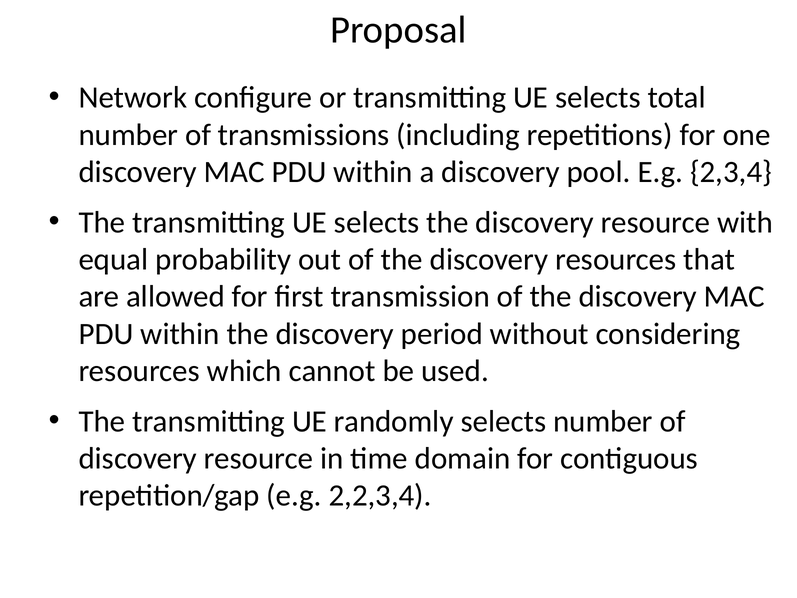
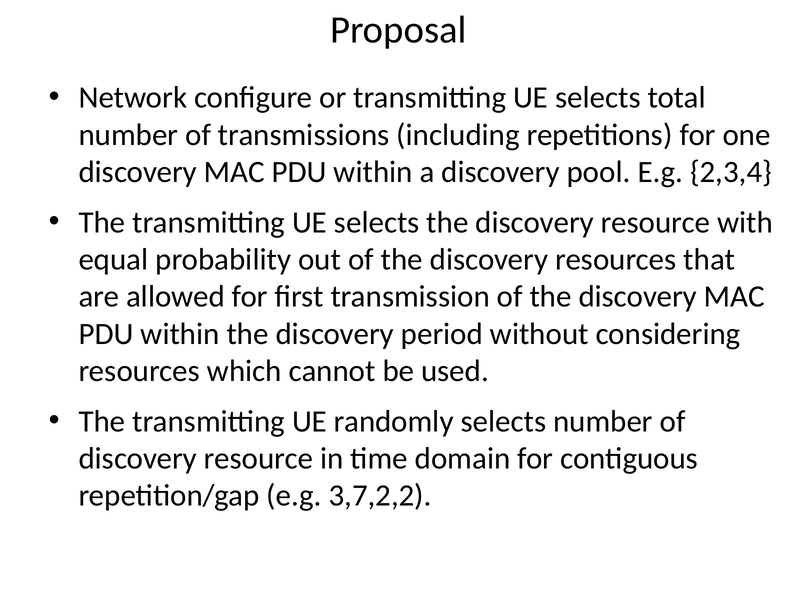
2,2,3,4: 2,2,3,4 -> 3,7,2,2 (380, 496)
